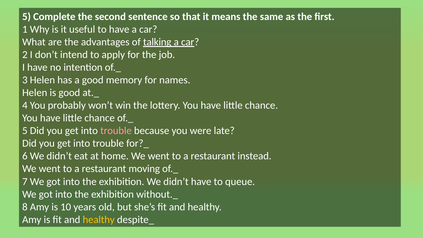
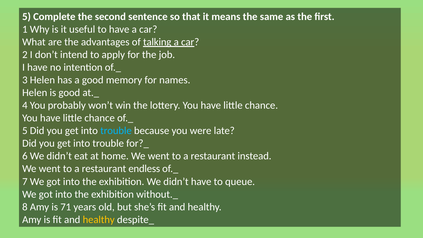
trouble colour: pink -> light blue (116, 131)
moving: moving -> endless (144, 169)
10: 10 -> 71 (66, 207)
